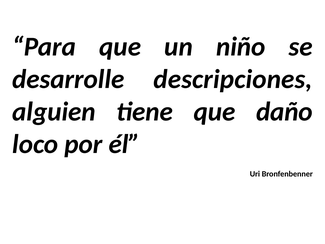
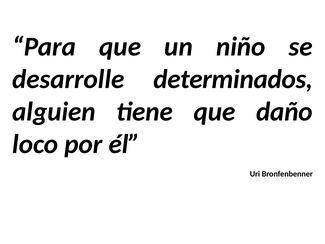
descripciones: descripciones -> determinados (233, 79)
